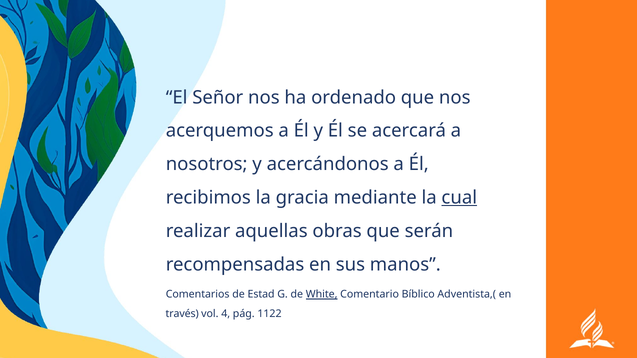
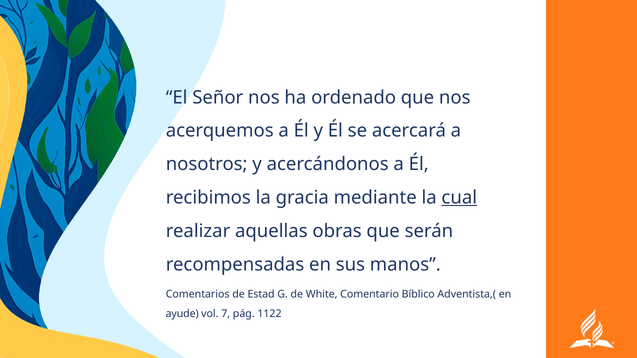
White underline: present -> none (322, 295)
través: través -> ayude (182, 314)
4: 4 -> 7 (226, 314)
